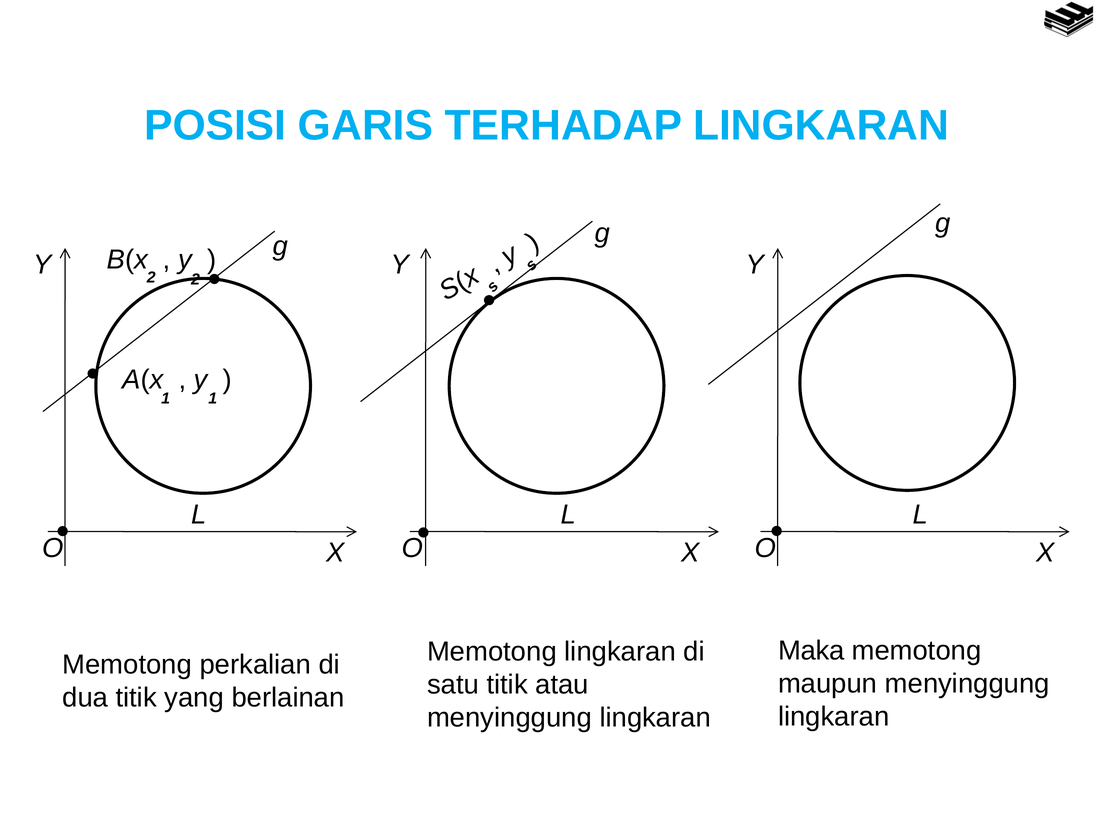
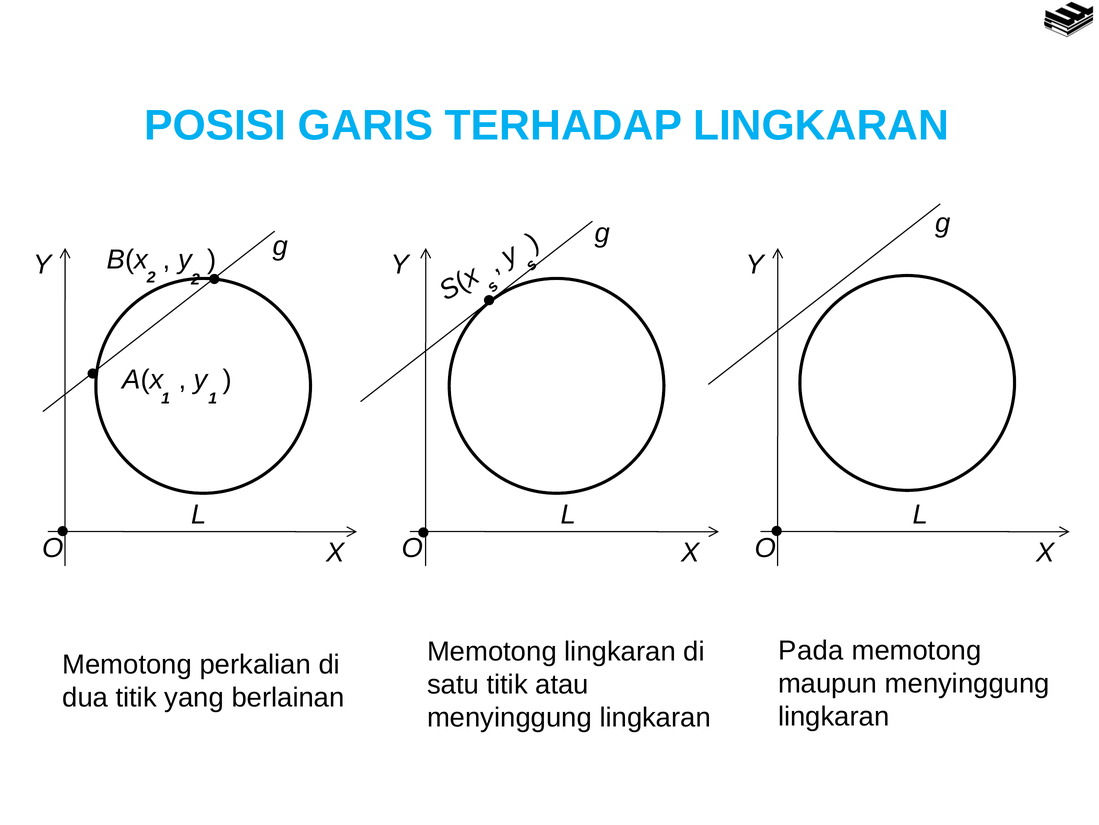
Maka: Maka -> Pada (811, 650)
